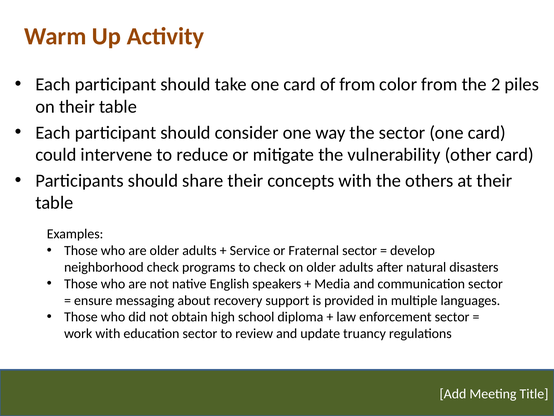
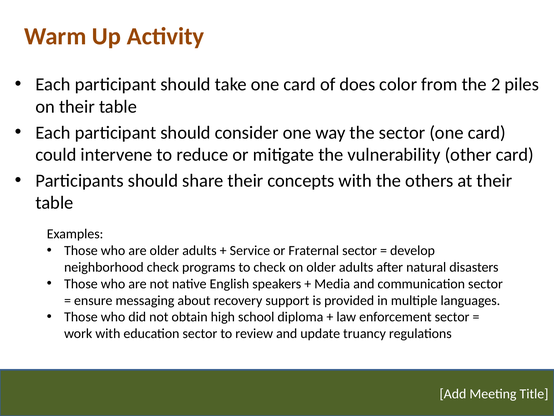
of from: from -> does (357, 84)
